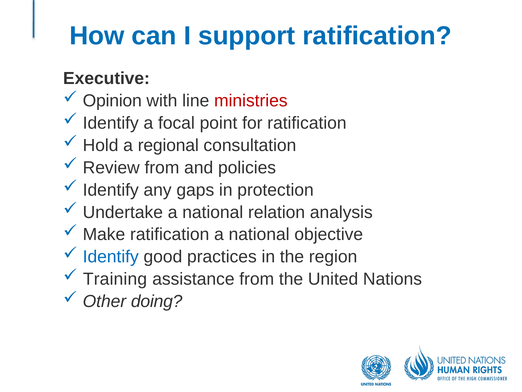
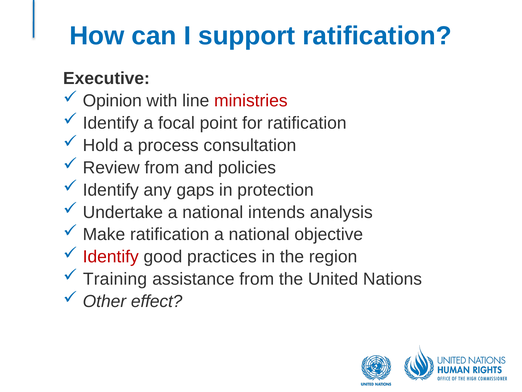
regional: regional -> process (168, 145)
relation: relation -> intends (276, 212)
Identify colour: blue -> red (111, 257)
doing: doing -> effect (157, 301)
